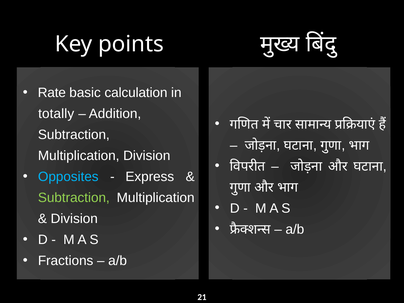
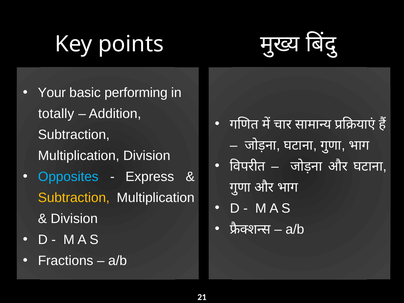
Rate: Rate -> Your (52, 93)
calculation: calculation -> performing (136, 93)
Subtraction colour: light green -> yellow (74, 198)
